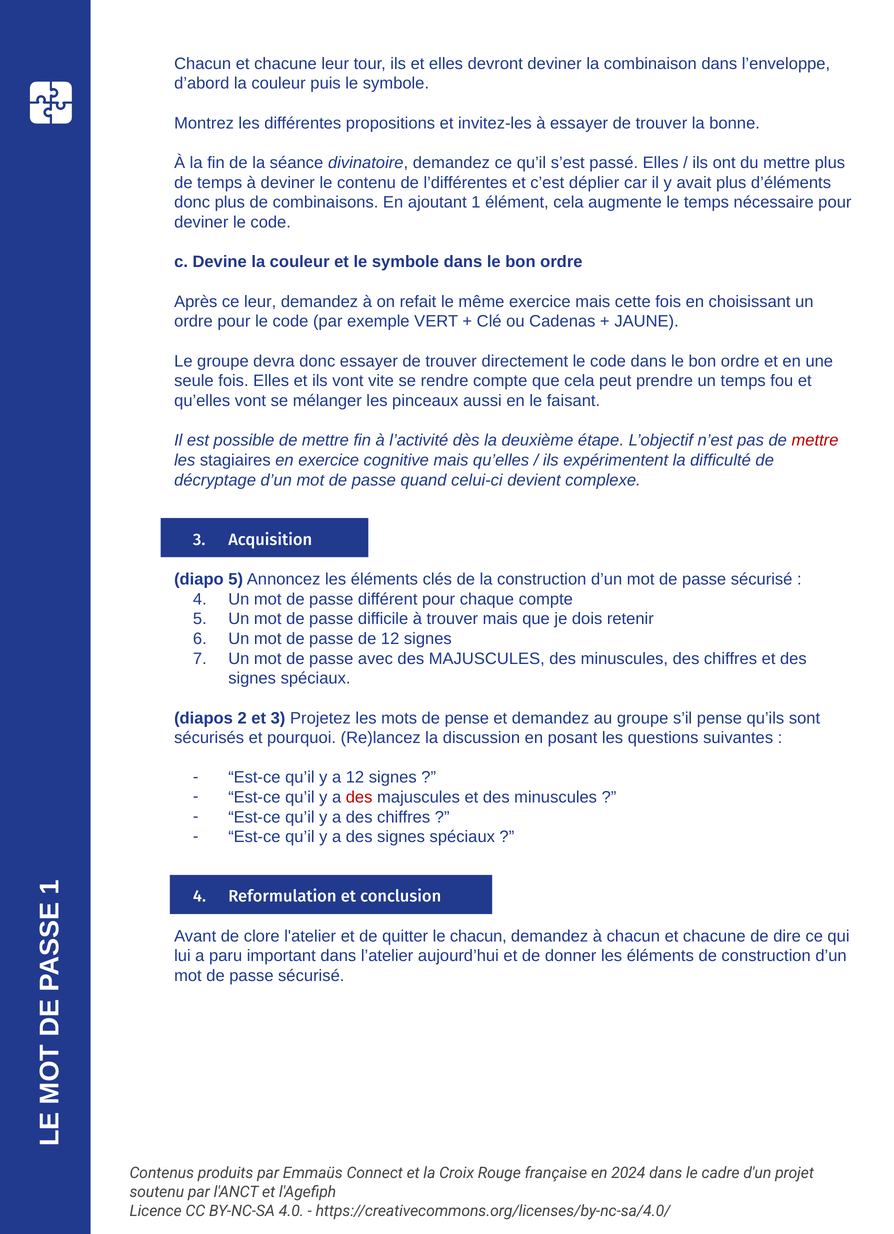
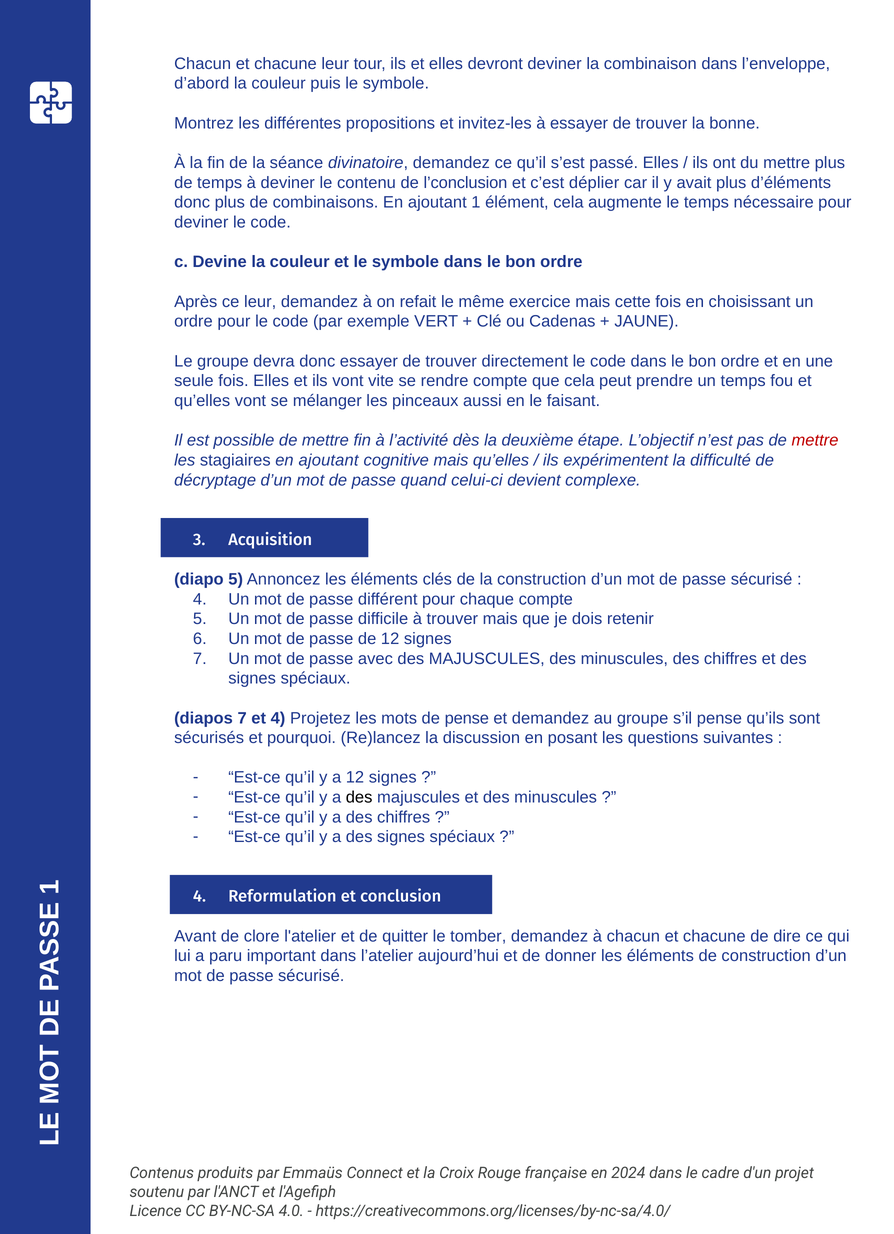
l’différentes: l’différentes -> l’conclusion (465, 183)
stagiaires en exercice: exercice -> ajoutant (329, 460)
diapos 2: 2 -> 7 (242, 718)
et 3: 3 -> 4 (278, 718)
des colour: red -> black (359, 798)
le chacun: chacun -> tomber (478, 937)
